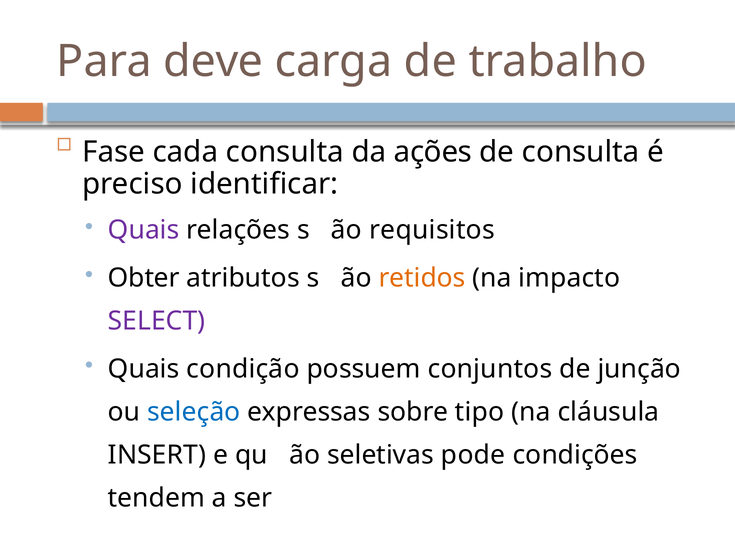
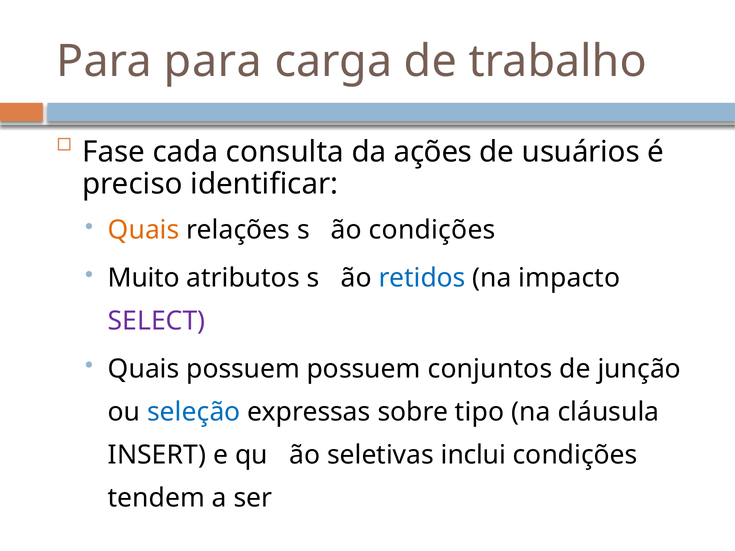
Para deve: deve -> para (213, 61)
de consulta: consulta -> usuários (581, 152)
Quais colour: purple -> orange (144, 230)
requisitos: requisitos -> condições (432, 230)
Obter: Obter -> Muito (144, 278)
retidos colour: orange -> blue (422, 278)
Quais condição: condição -> possuem (243, 369)
pode: pode -> inclui (473, 455)
